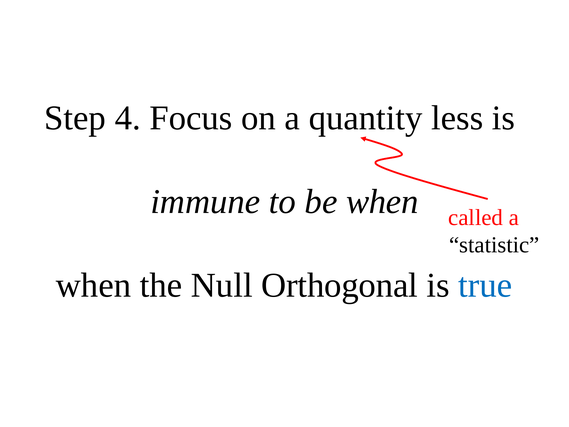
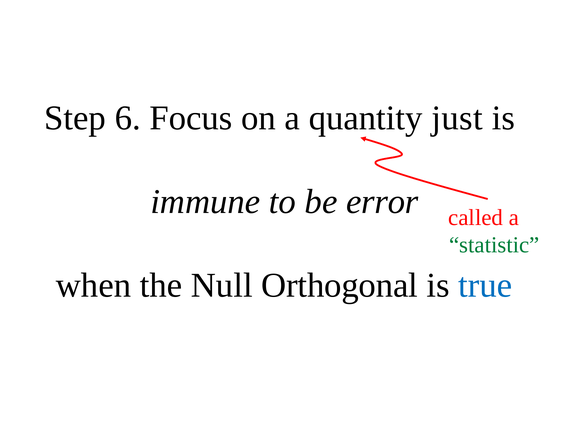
4: 4 -> 6 (128, 118)
less: less -> just (457, 118)
be when: when -> error (382, 202)
statistic colour: black -> green (494, 245)
